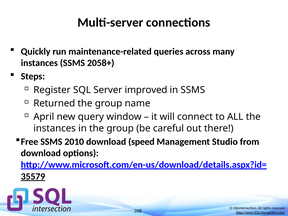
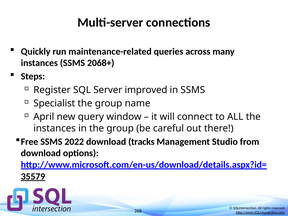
2058+: 2058+ -> 2068+ (101, 63)
Returned: Returned -> Specialist (54, 103)
2010: 2010 -> 2022 (74, 142)
speed: speed -> tracks (141, 142)
